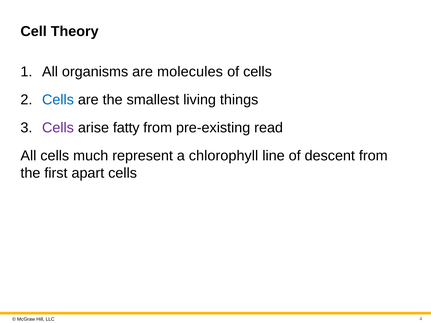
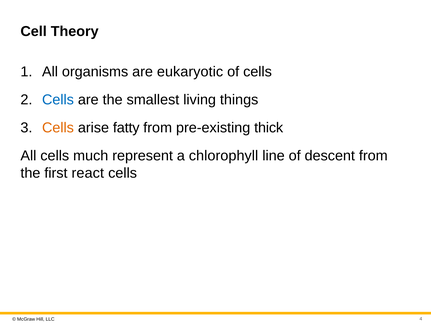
molecules: molecules -> eukaryotic (190, 72)
Cells colour: purple -> orange (58, 128)
read: read -> thick (269, 128)
apart: apart -> react (88, 173)
